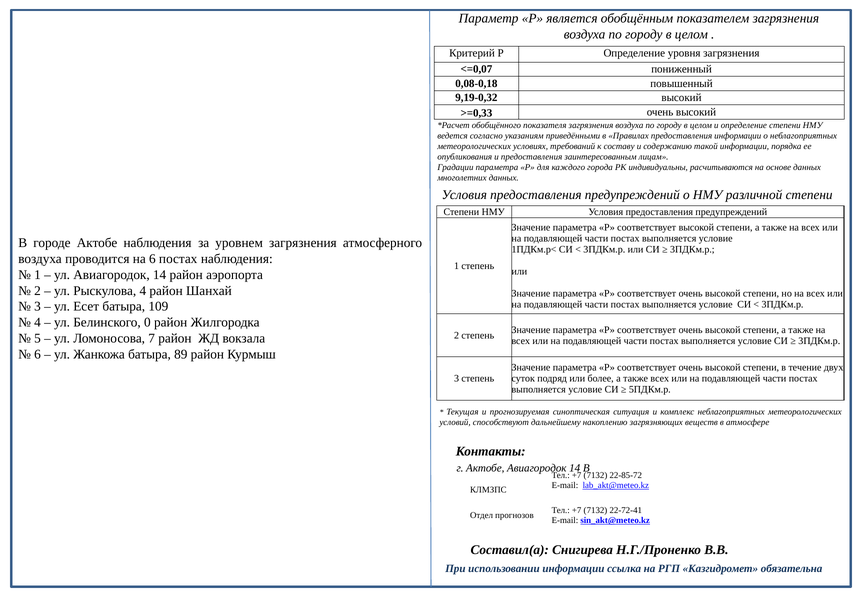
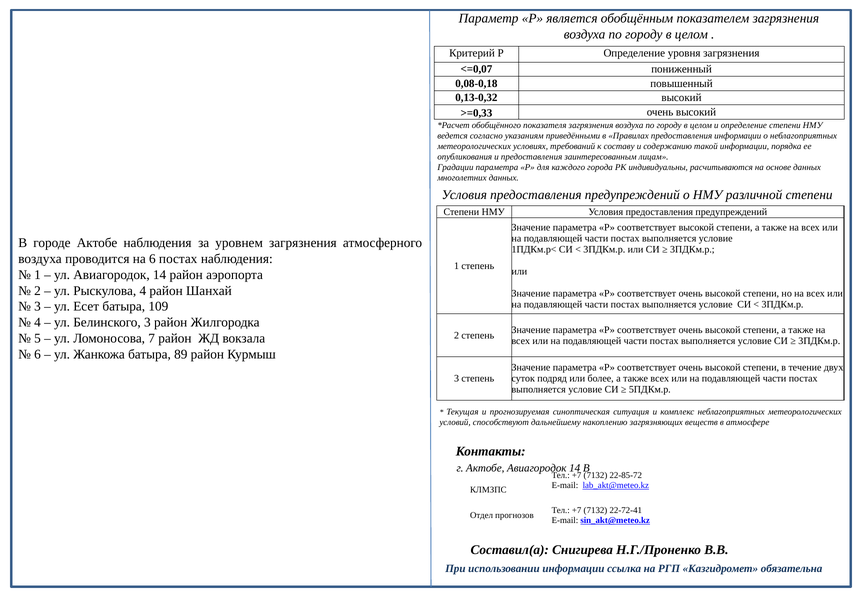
9,19-0,32: 9,19-0,32 -> 0,13-0,32 (476, 98)
Белинского 0: 0 -> 3 (147, 322)
